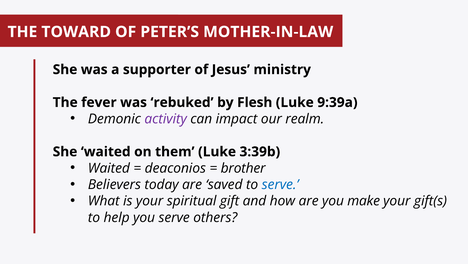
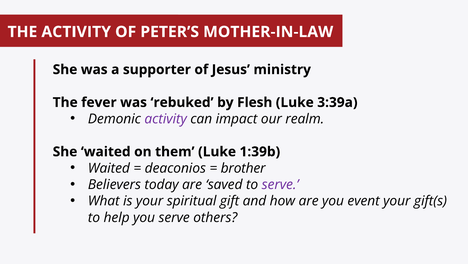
THE TOWARD: TOWARD -> ACTIVITY (76, 32)
9:39a: 9:39a -> 3:39a (337, 102)
3:39b: 3:39b -> 1:39b (260, 152)
serve colour: blue -> purple (280, 185)
make: make -> event (364, 201)
